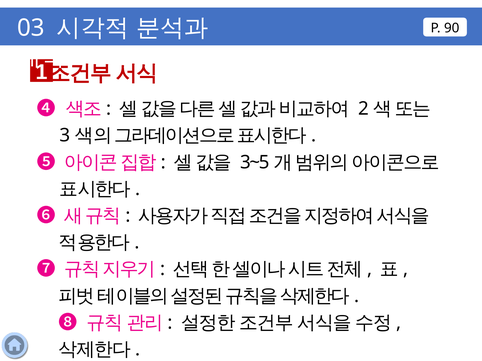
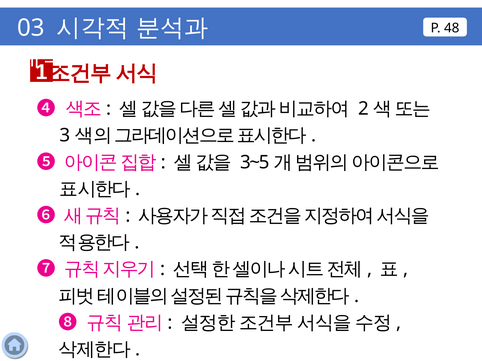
90: 90 -> 48 (452, 28)
